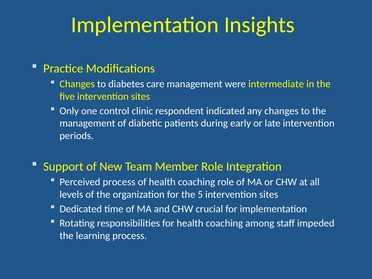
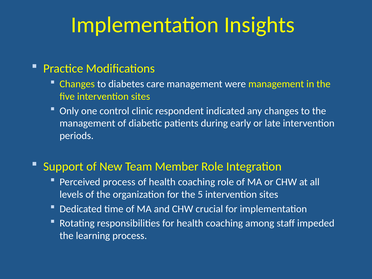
were intermediate: intermediate -> management (276, 84)
